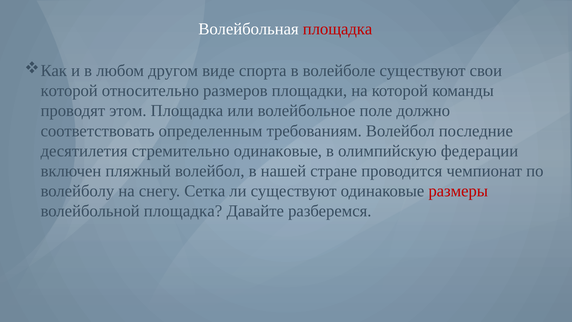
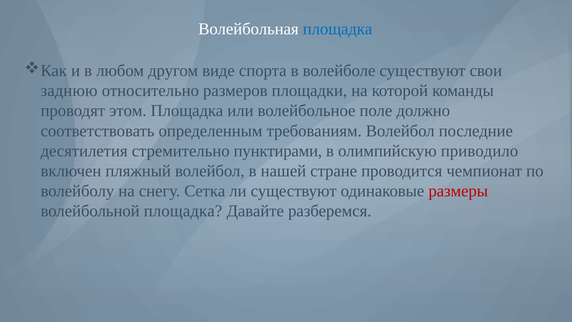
площадка colour: red -> blue (338, 29)
которой: которой -> заднюю (69, 91)
стремительно одинаковые: одинаковые -> пунктирами (278, 151)
федерации: федерации -> приводило (480, 151)
